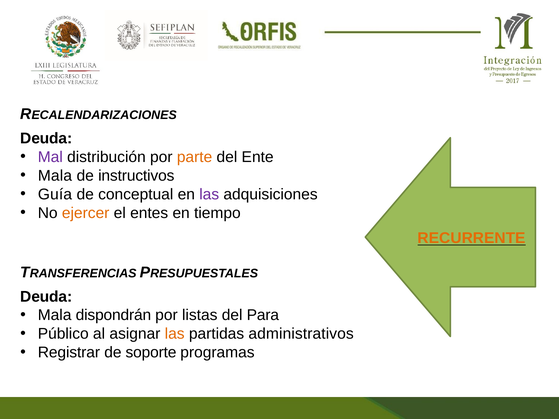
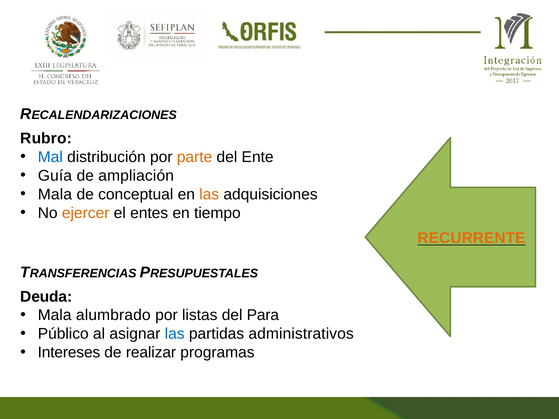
Deuda: Deuda -> Rubro (46, 138)
Mal colour: purple -> blue (50, 157)
Mala: Mala -> Guía (55, 176)
instructivos: instructivos -> ampliación (136, 176)
Guía: Guía -> Mala (55, 194)
las colour: purple -> orange (209, 194)
dispondrán: dispondrán -> alumbrado (113, 315)
las colour: orange -> blue (175, 334)
Registrar: Registrar -> Intereses (69, 353)
soporte: soporte -> realizar (151, 353)
